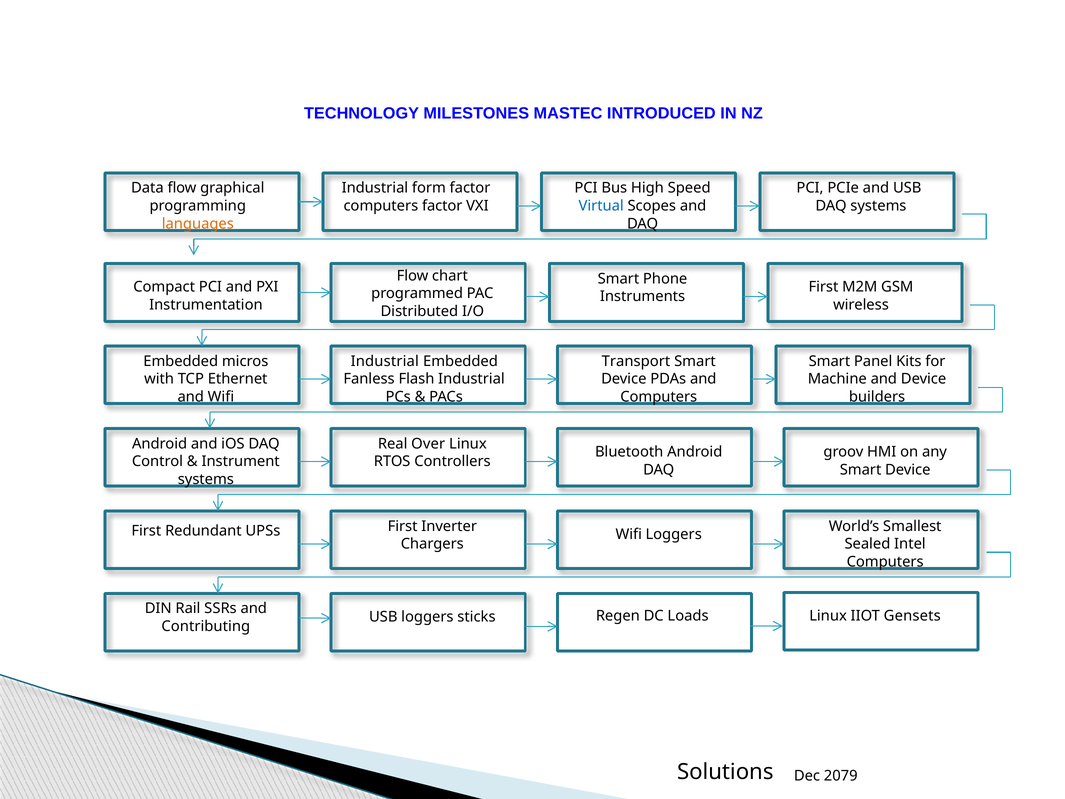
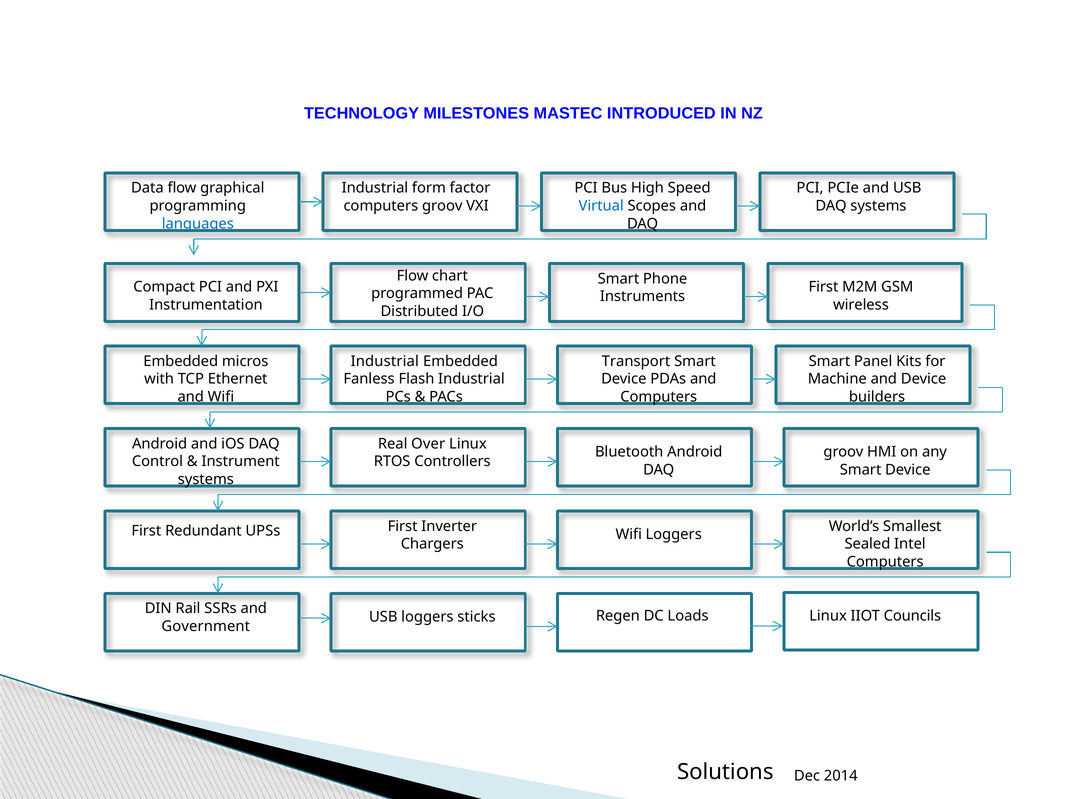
computers factor: factor -> groov (442, 206)
languages colour: orange -> blue (198, 224)
Gensets: Gensets -> Councils (912, 616)
Contributing: Contributing -> Government (206, 626)
2079: 2079 -> 2014 (841, 776)
